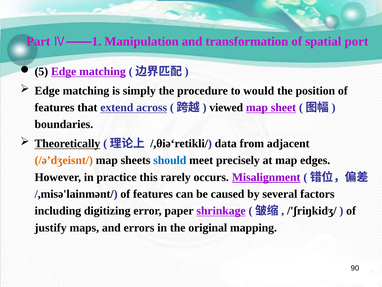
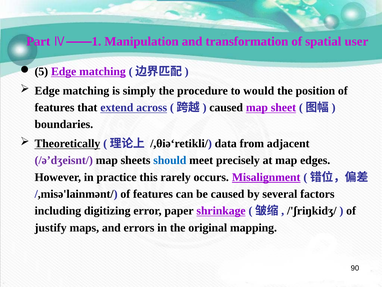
port: port -> user (356, 41)
viewed: viewed -> caused (226, 107)
/ə’dʒeisnt/ colour: orange -> purple (64, 160)
